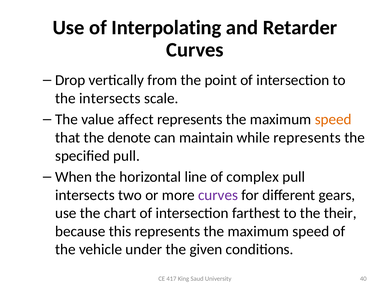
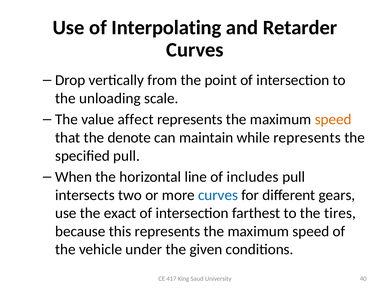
the intersects: intersects -> unloading (110, 98)
complex: complex -> includes (253, 177)
curves colour: purple -> blue (218, 195)
chart: chart -> exact (120, 214)
their: their -> tires (340, 214)
